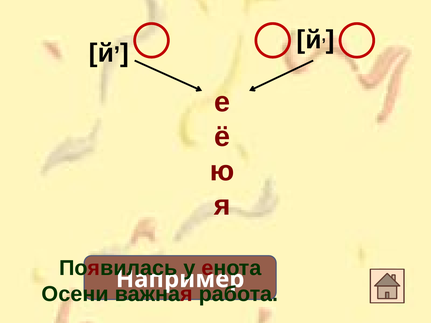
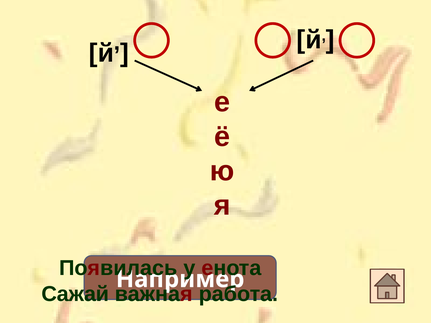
Осени: Осени -> Сажай (75, 294)
